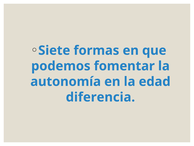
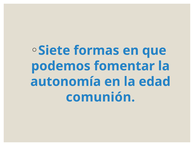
diferencia: diferencia -> comunión (100, 97)
